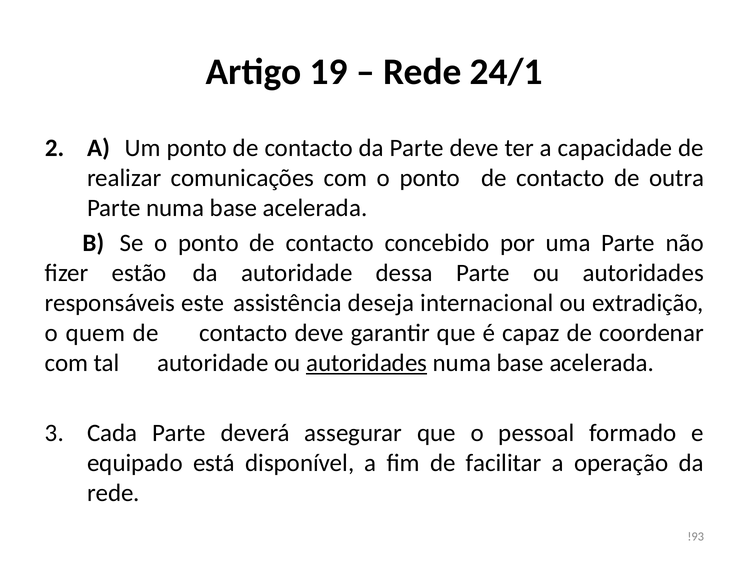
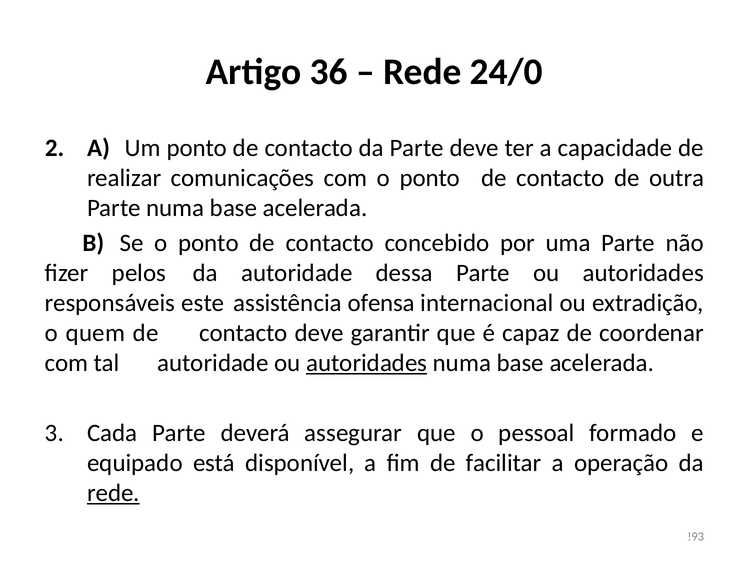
19: 19 -> 36 (329, 72)
24/1: 24/1 -> 24/0 (506, 72)
estão: estão -> pelos (139, 273)
deseja: deseja -> ofensa (381, 303)
rede underline: none -> present (113, 493)
